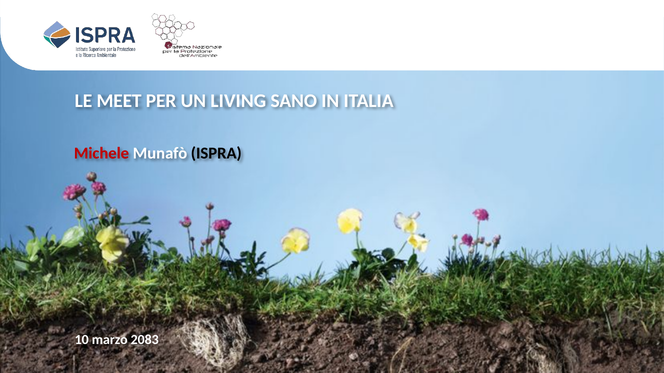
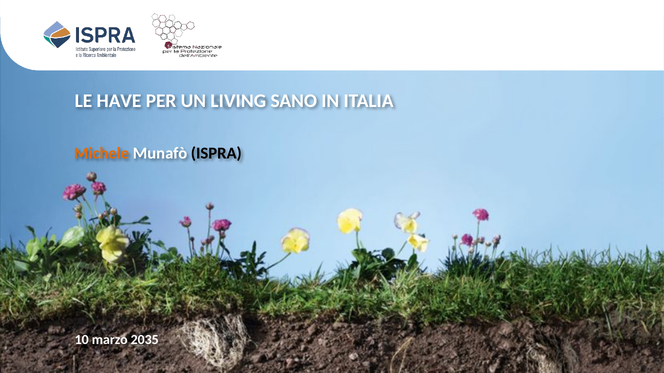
MEET: MEET -> HAVE (119, 101)
Michele colour: red -> orange (101, 153)
2083: 2083 -> 2035 (145, 340)
